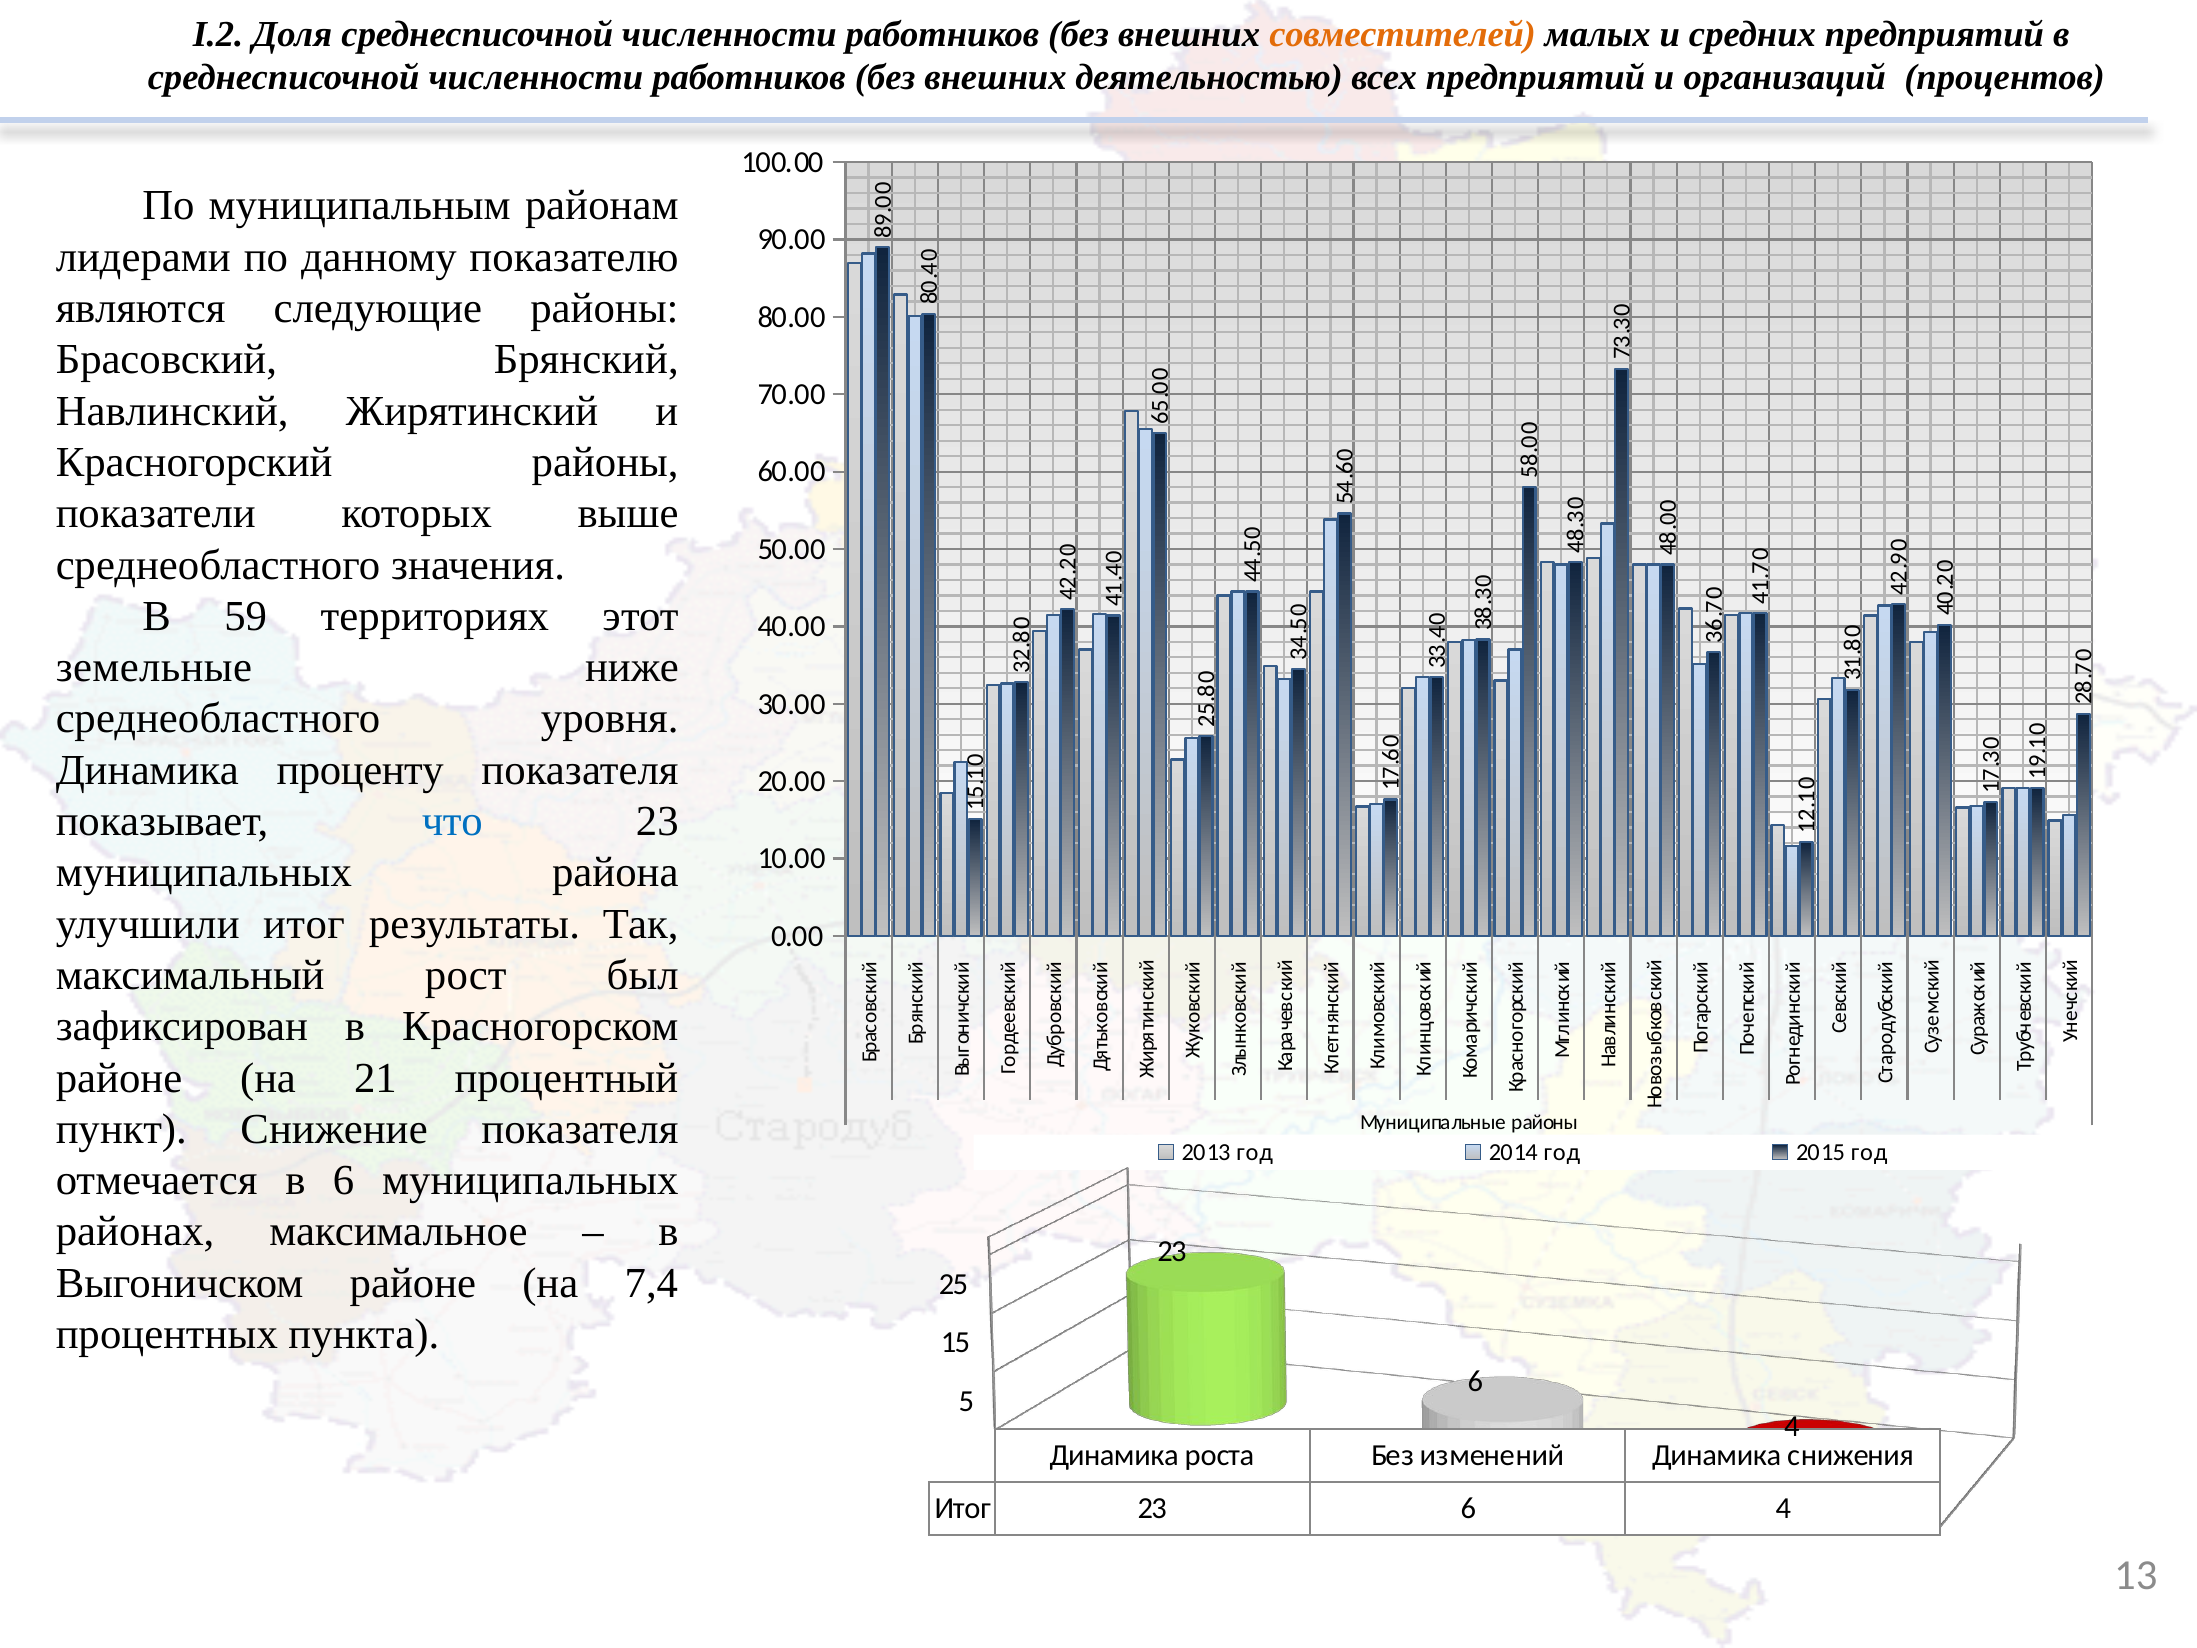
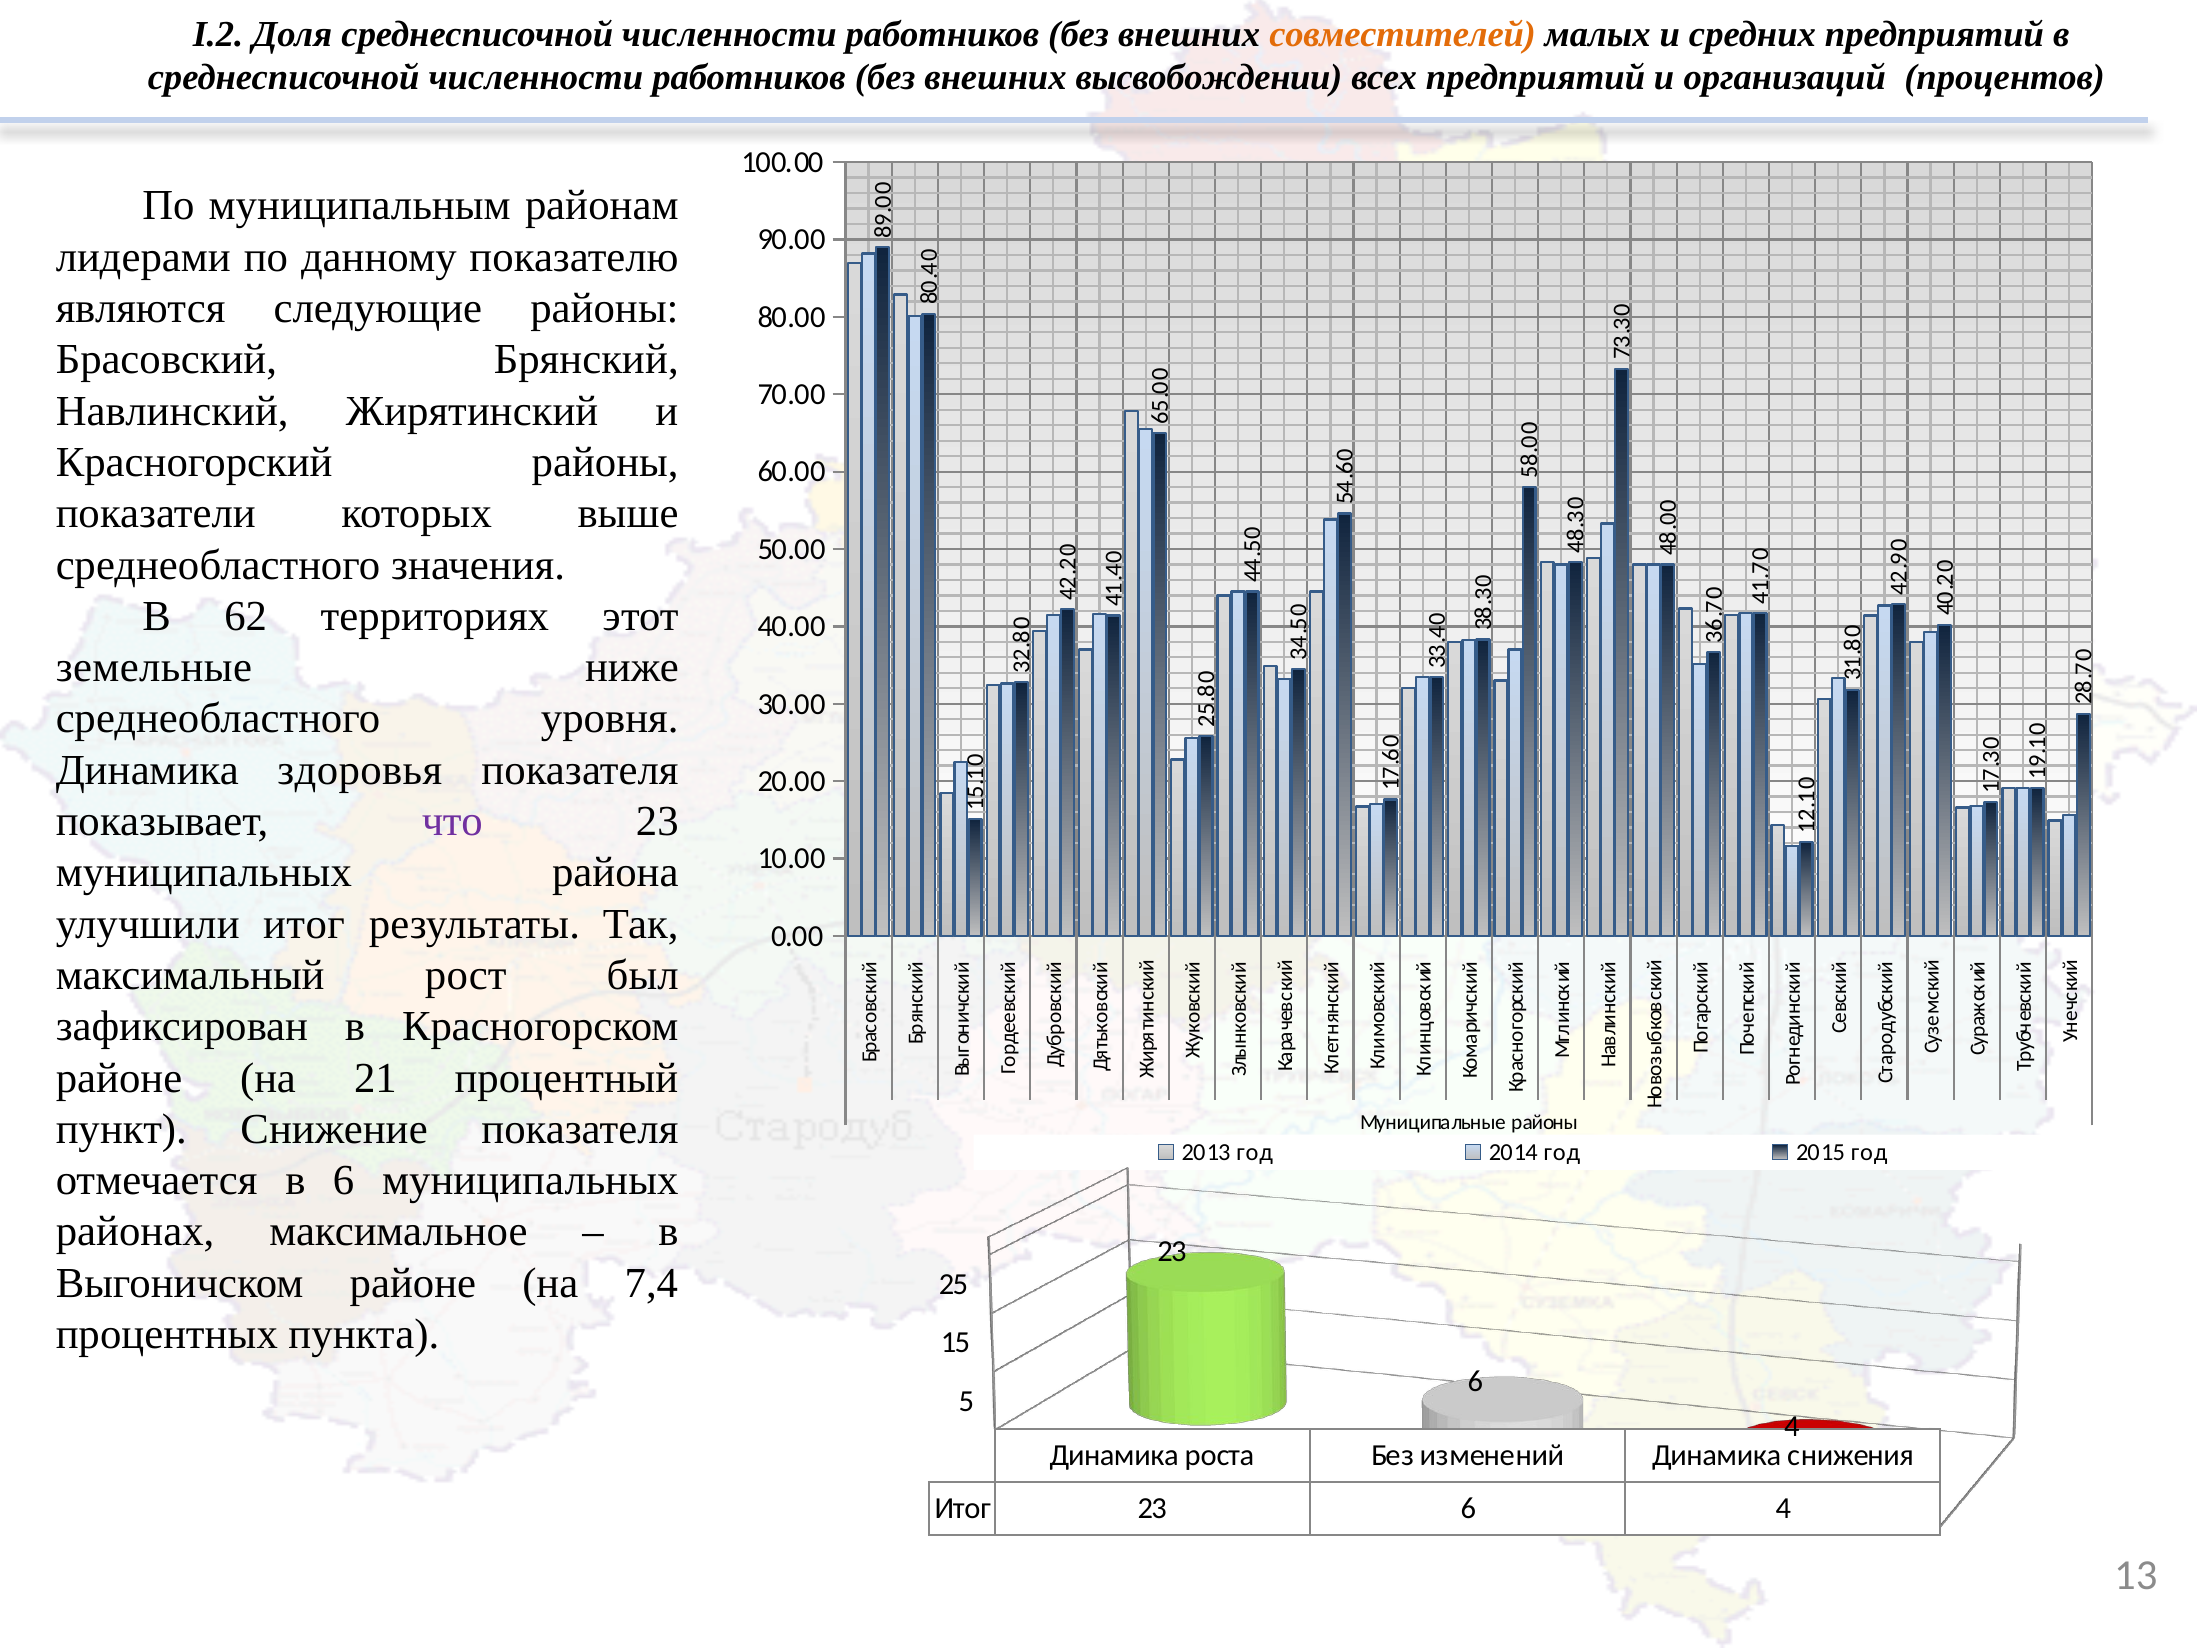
деятельностью: деятельностью -> высвобождении (1209, 78)
59: 59 -> 62 (246, 616)
проценту: проценту -> здоровья (360, 770)
что colour: blue -> purple (452, 821)
